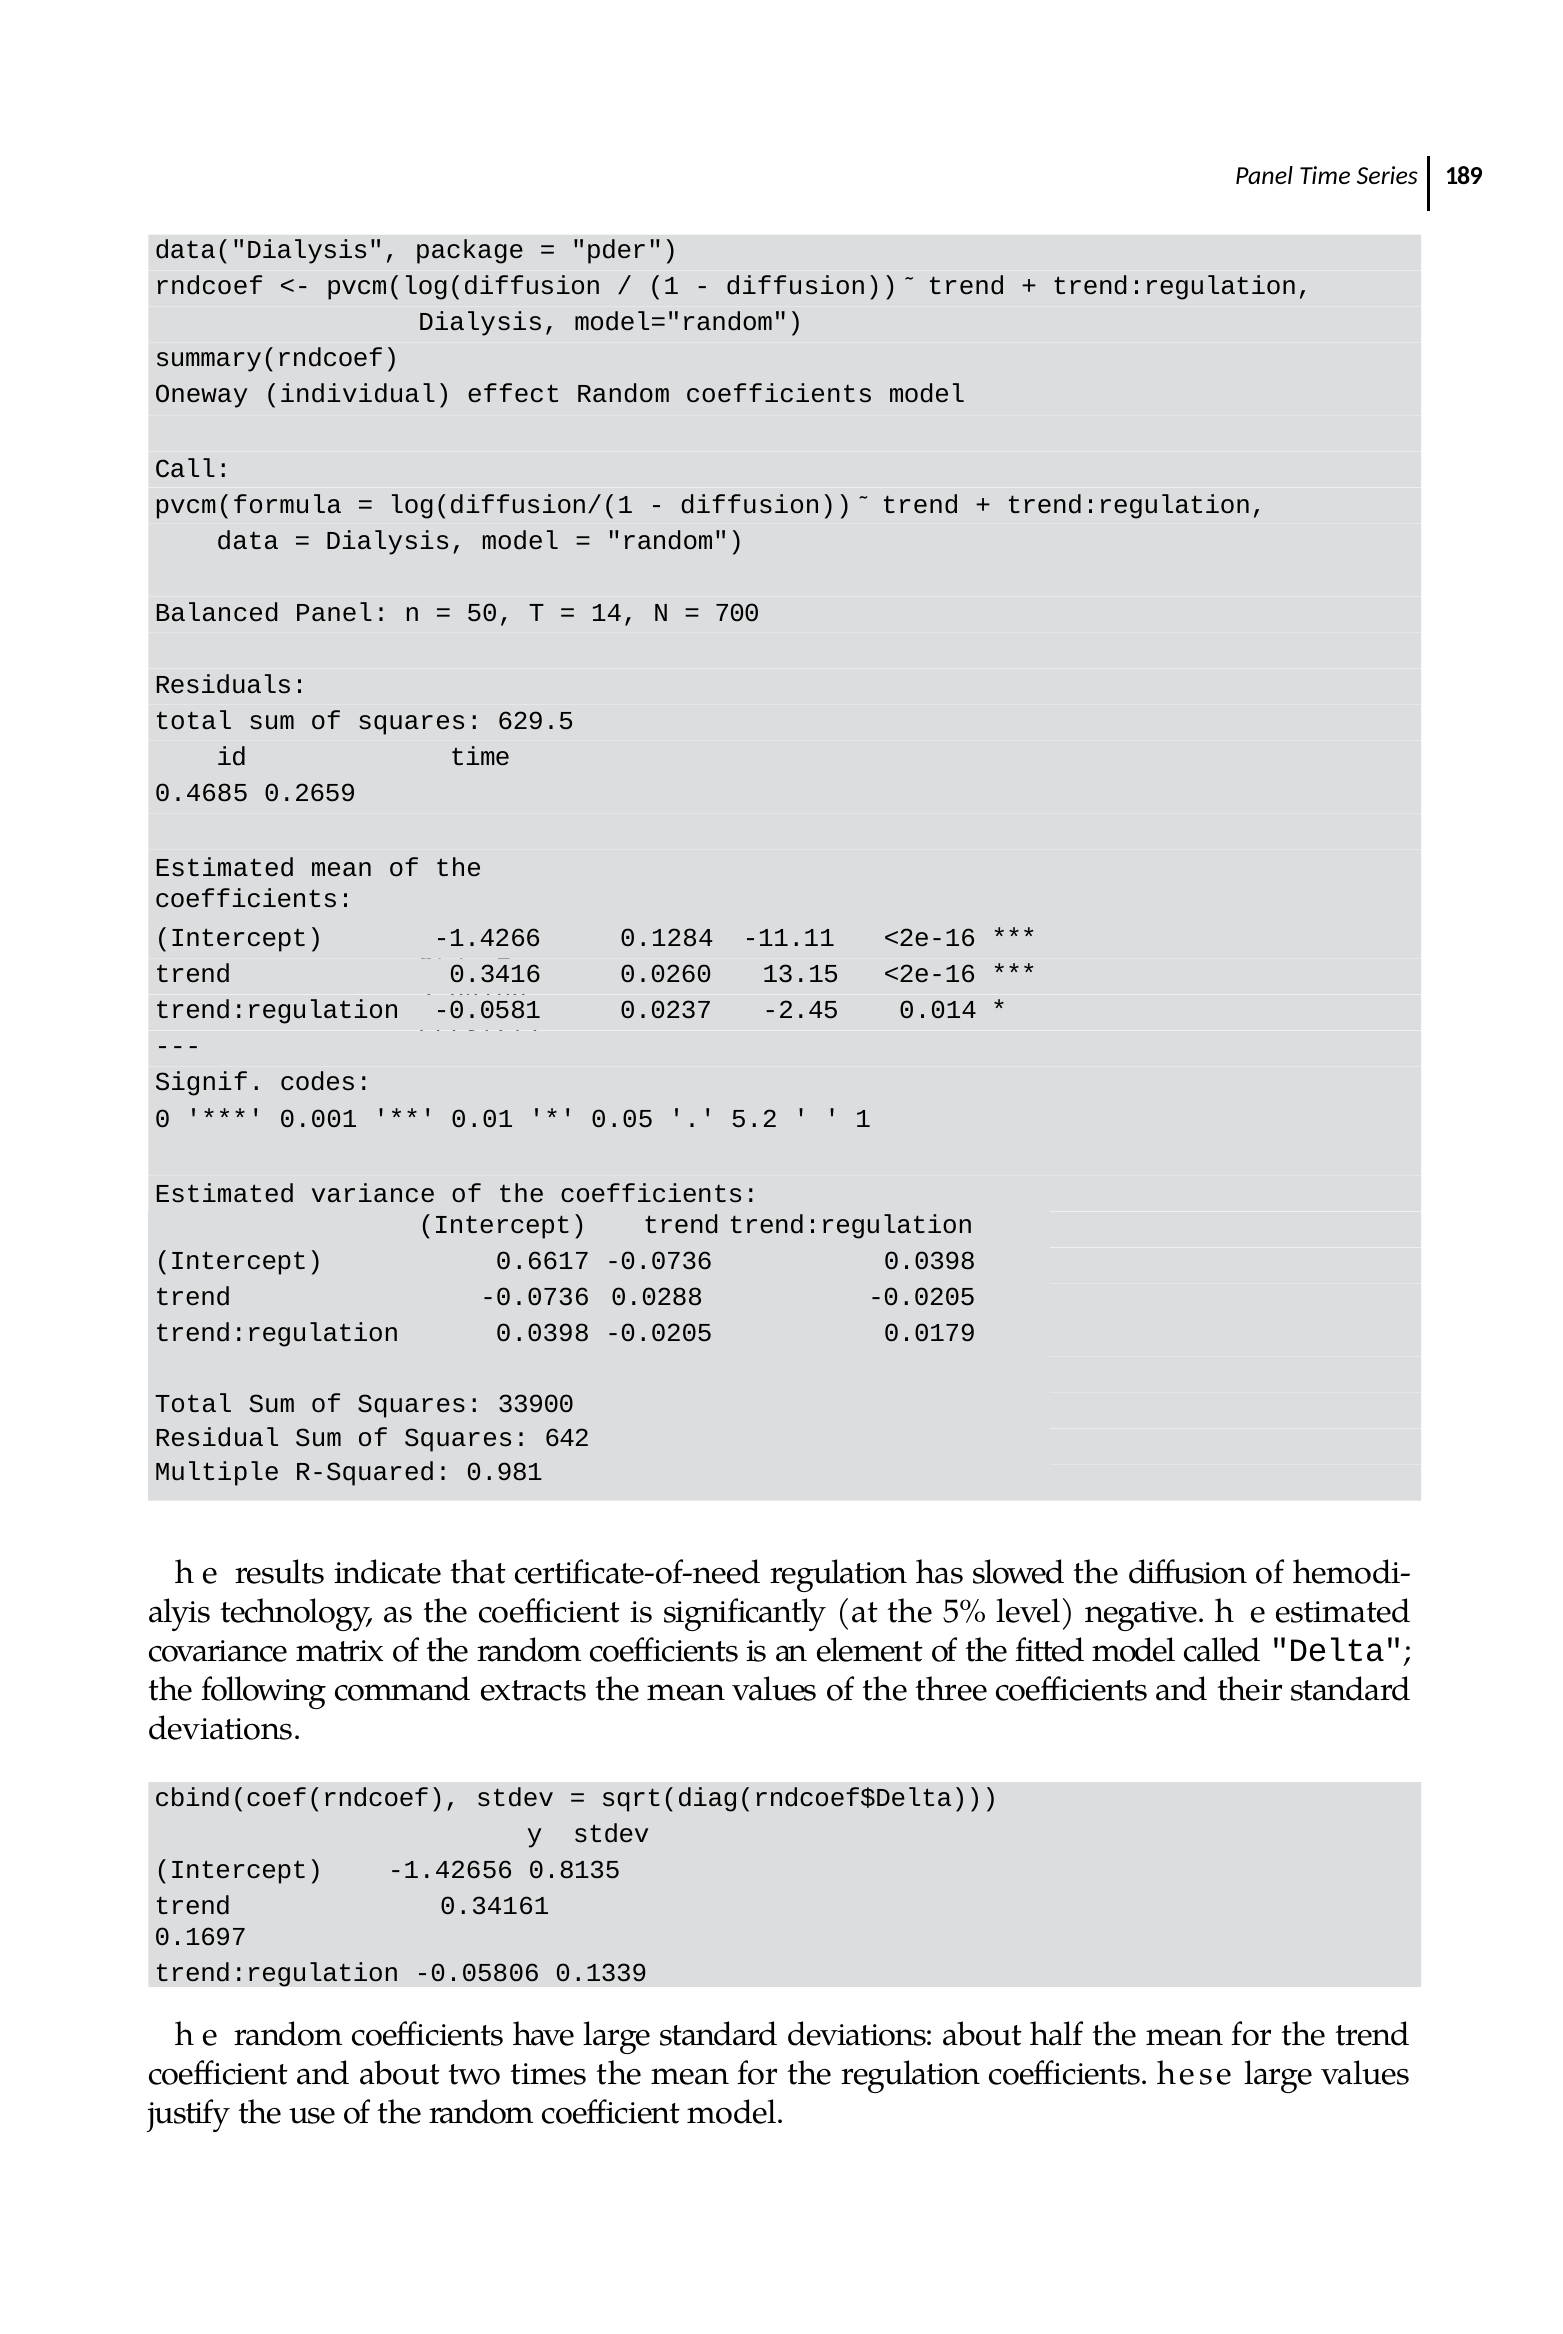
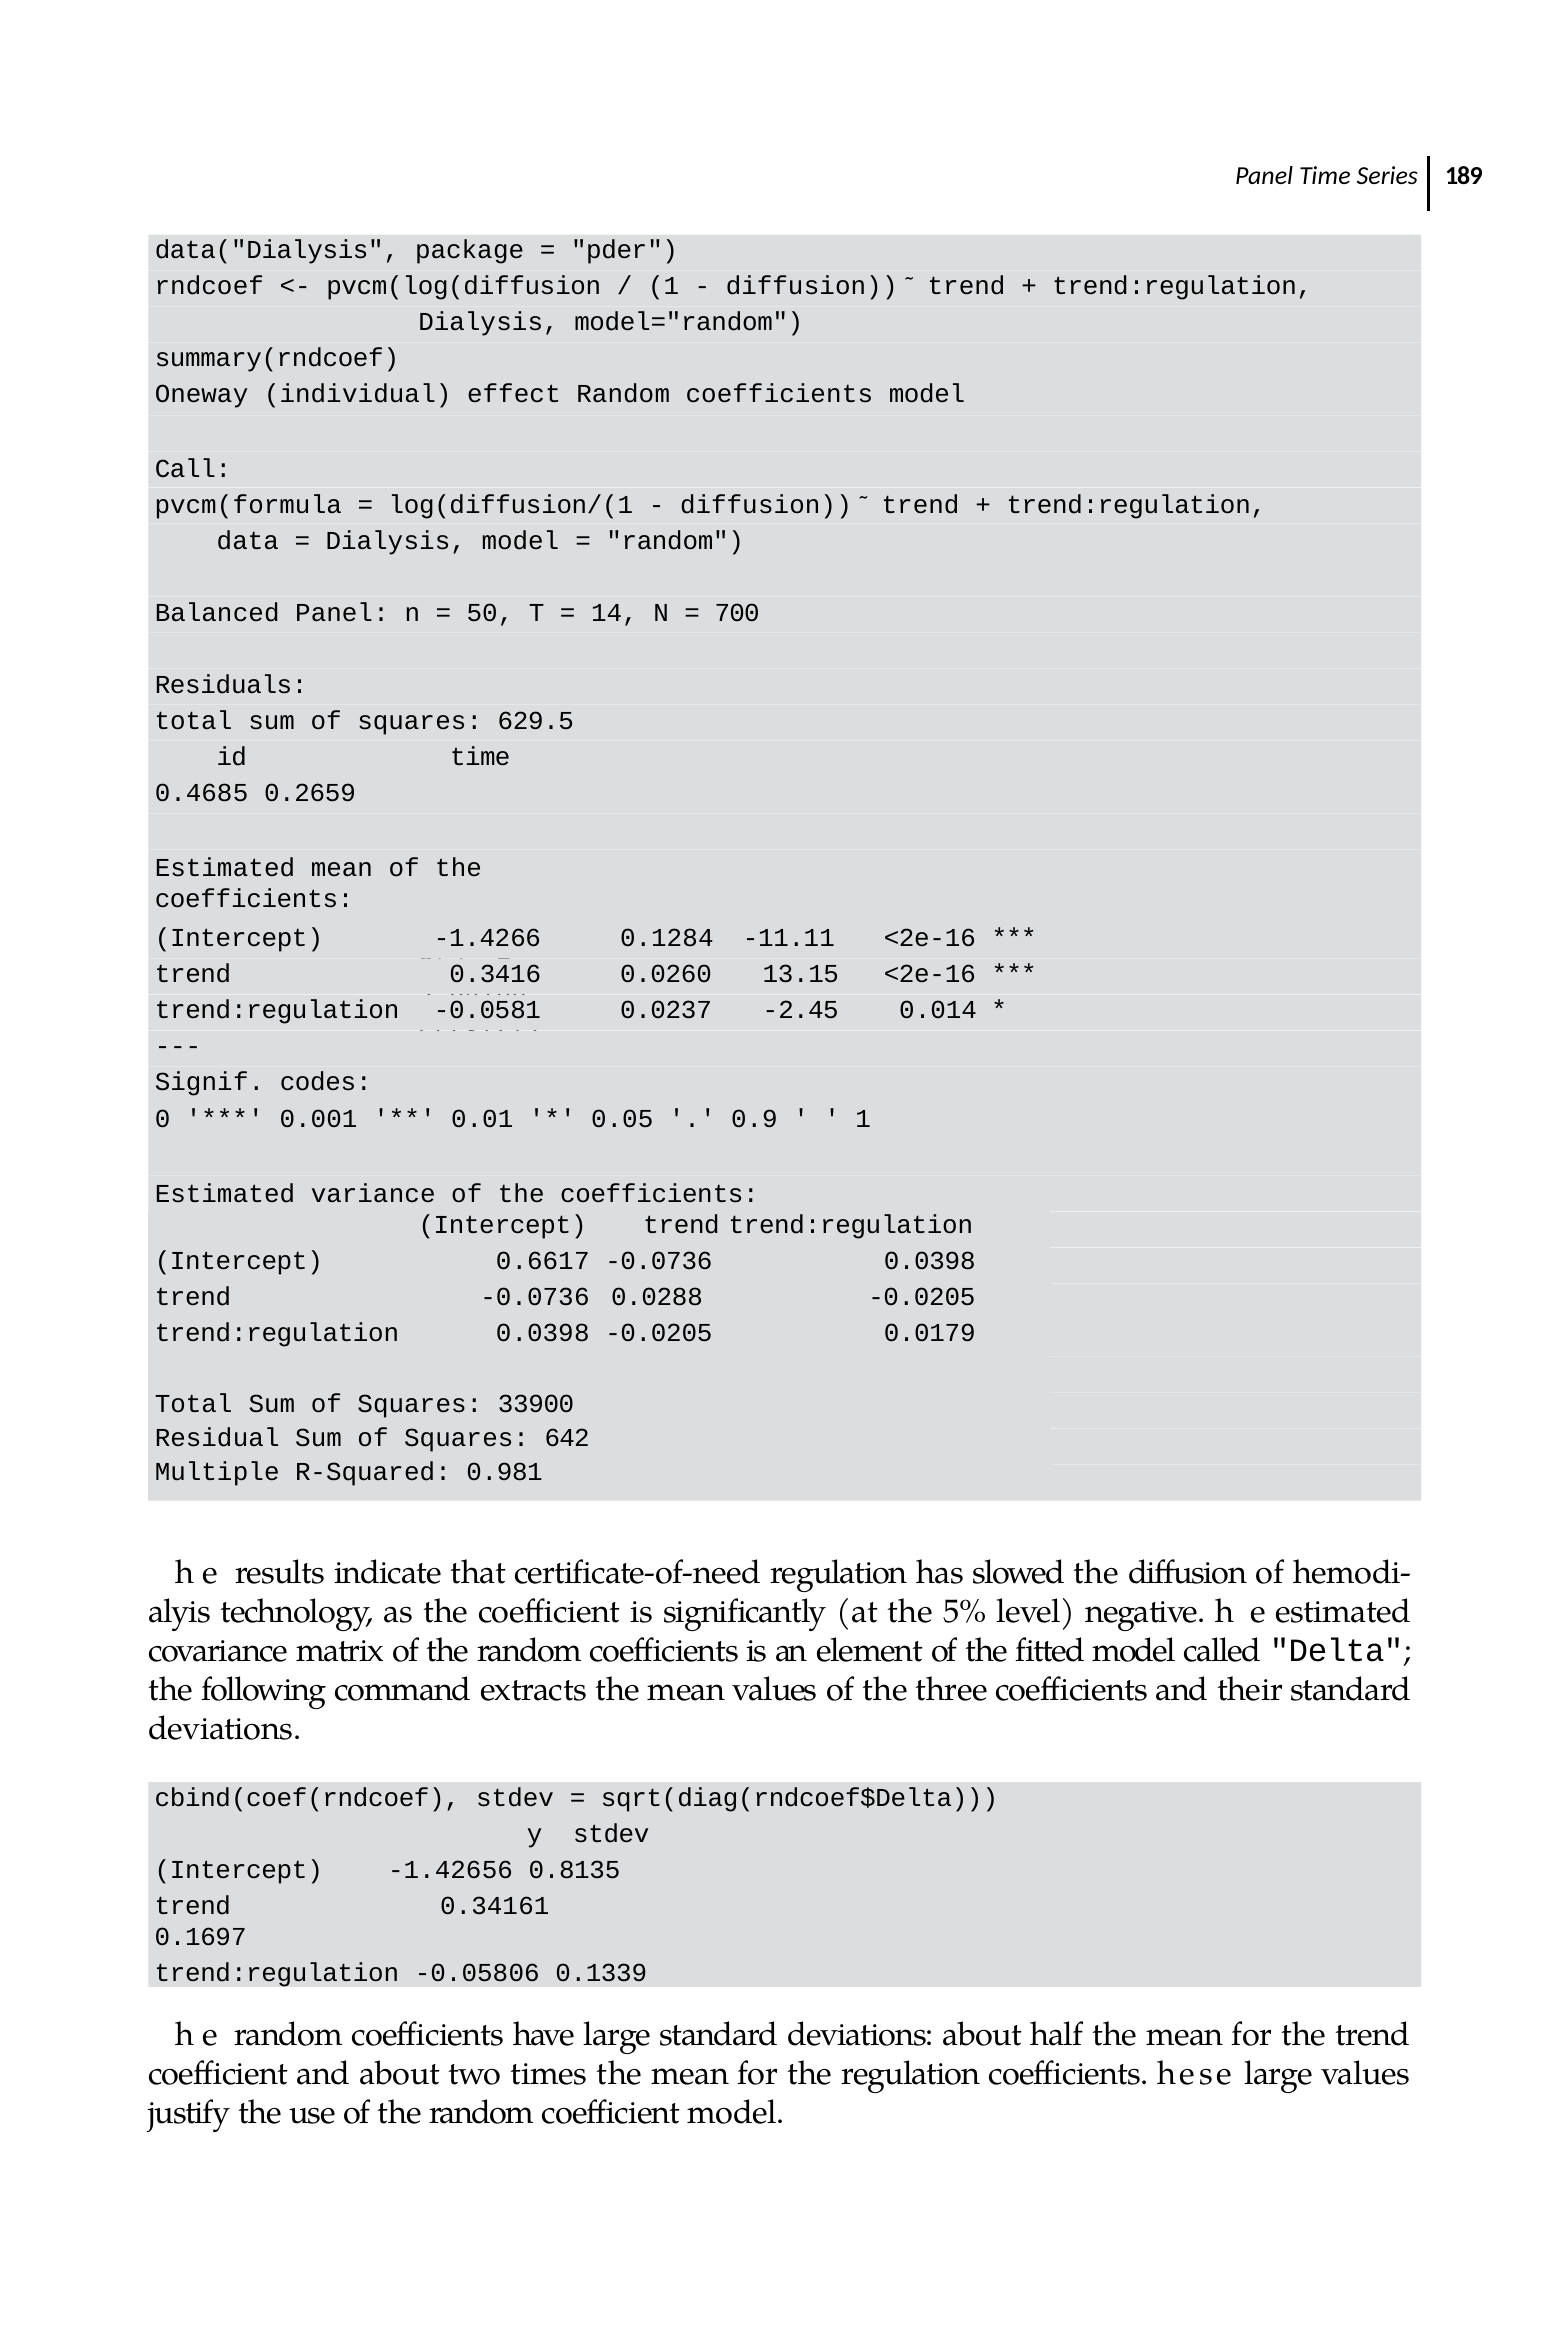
5.2: 5.2 -> 0.9 (754, 1119)
